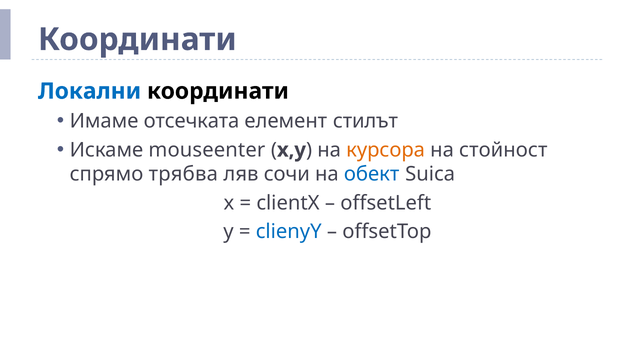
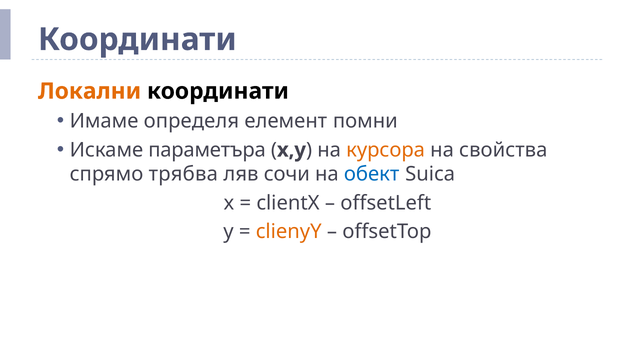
Локални colour: blue -> orange (90, 91)
отсечката: отсечката -> определя (191, 121)
стилът: стилът -> помни (365, 121)
mouseenter: mouseenter -> параметъра (207, 150)
стойност: стойност -> свойства (503, 150)
clienyY colour: blue -> orange (289, 231)
